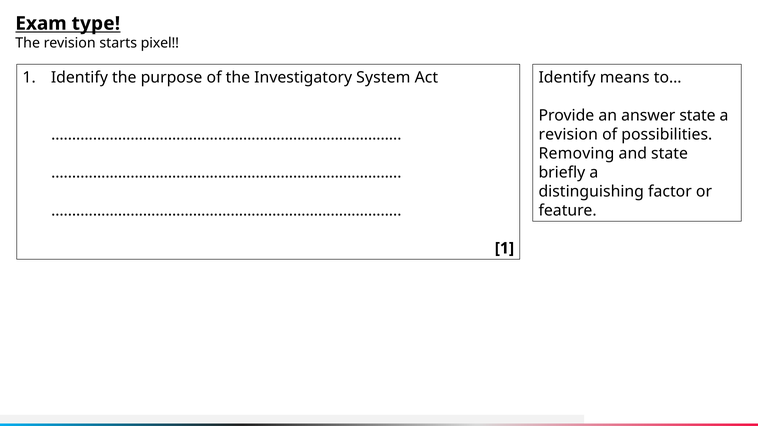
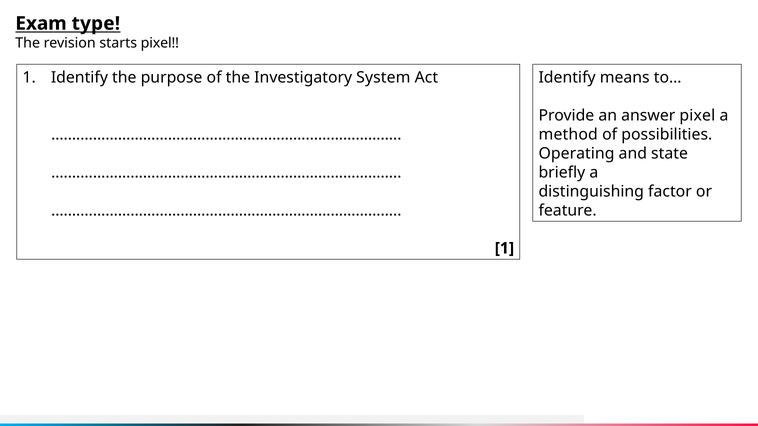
answer state: state -> pixel (697, 116)
revision: revision -> method (568, 135)
Removing: Removing -> Operating (577, 154)
